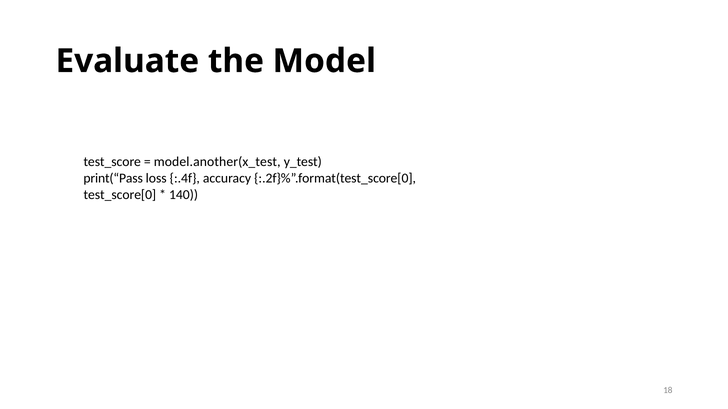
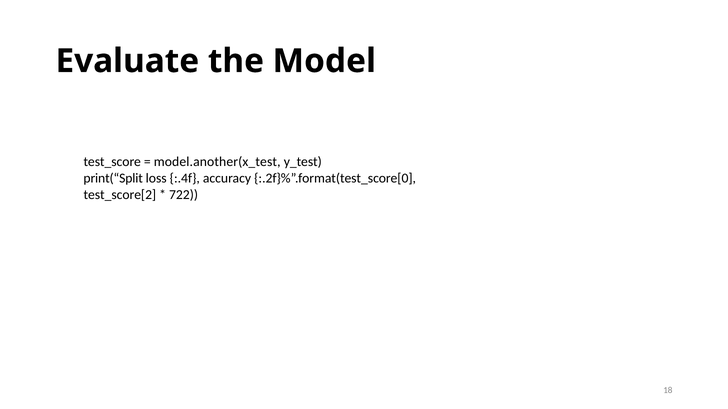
print(“Pass: print(“Pass -> print(“Split (113, 178)
test_score[0: test_score[0 -> test_score[2 (120, 195)
140: 140 -> 722 (184, 195)
